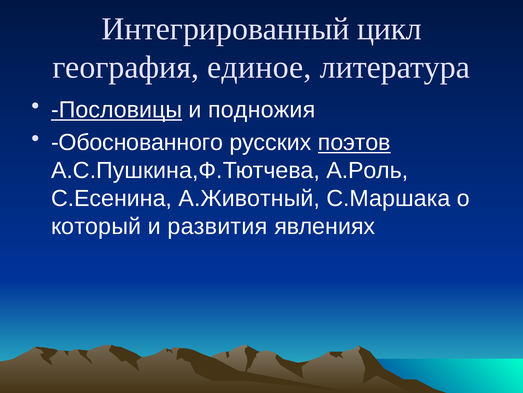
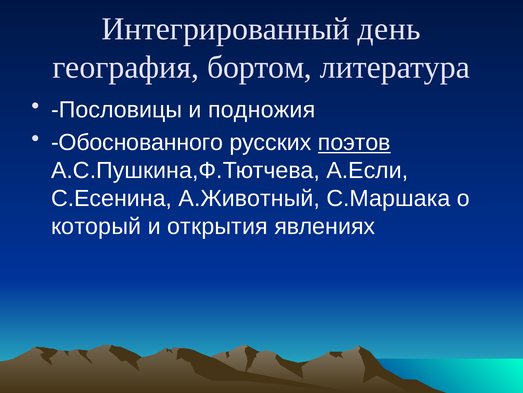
цикл: цикл -> день (389, 29)
единое: единое -> бортом (260, 67)
Пословицы underline: present -> none (117, 110)
А.Роль: А.Роль -> А.Если (367, 170)
развития: развития -> открытия (218, 226)
